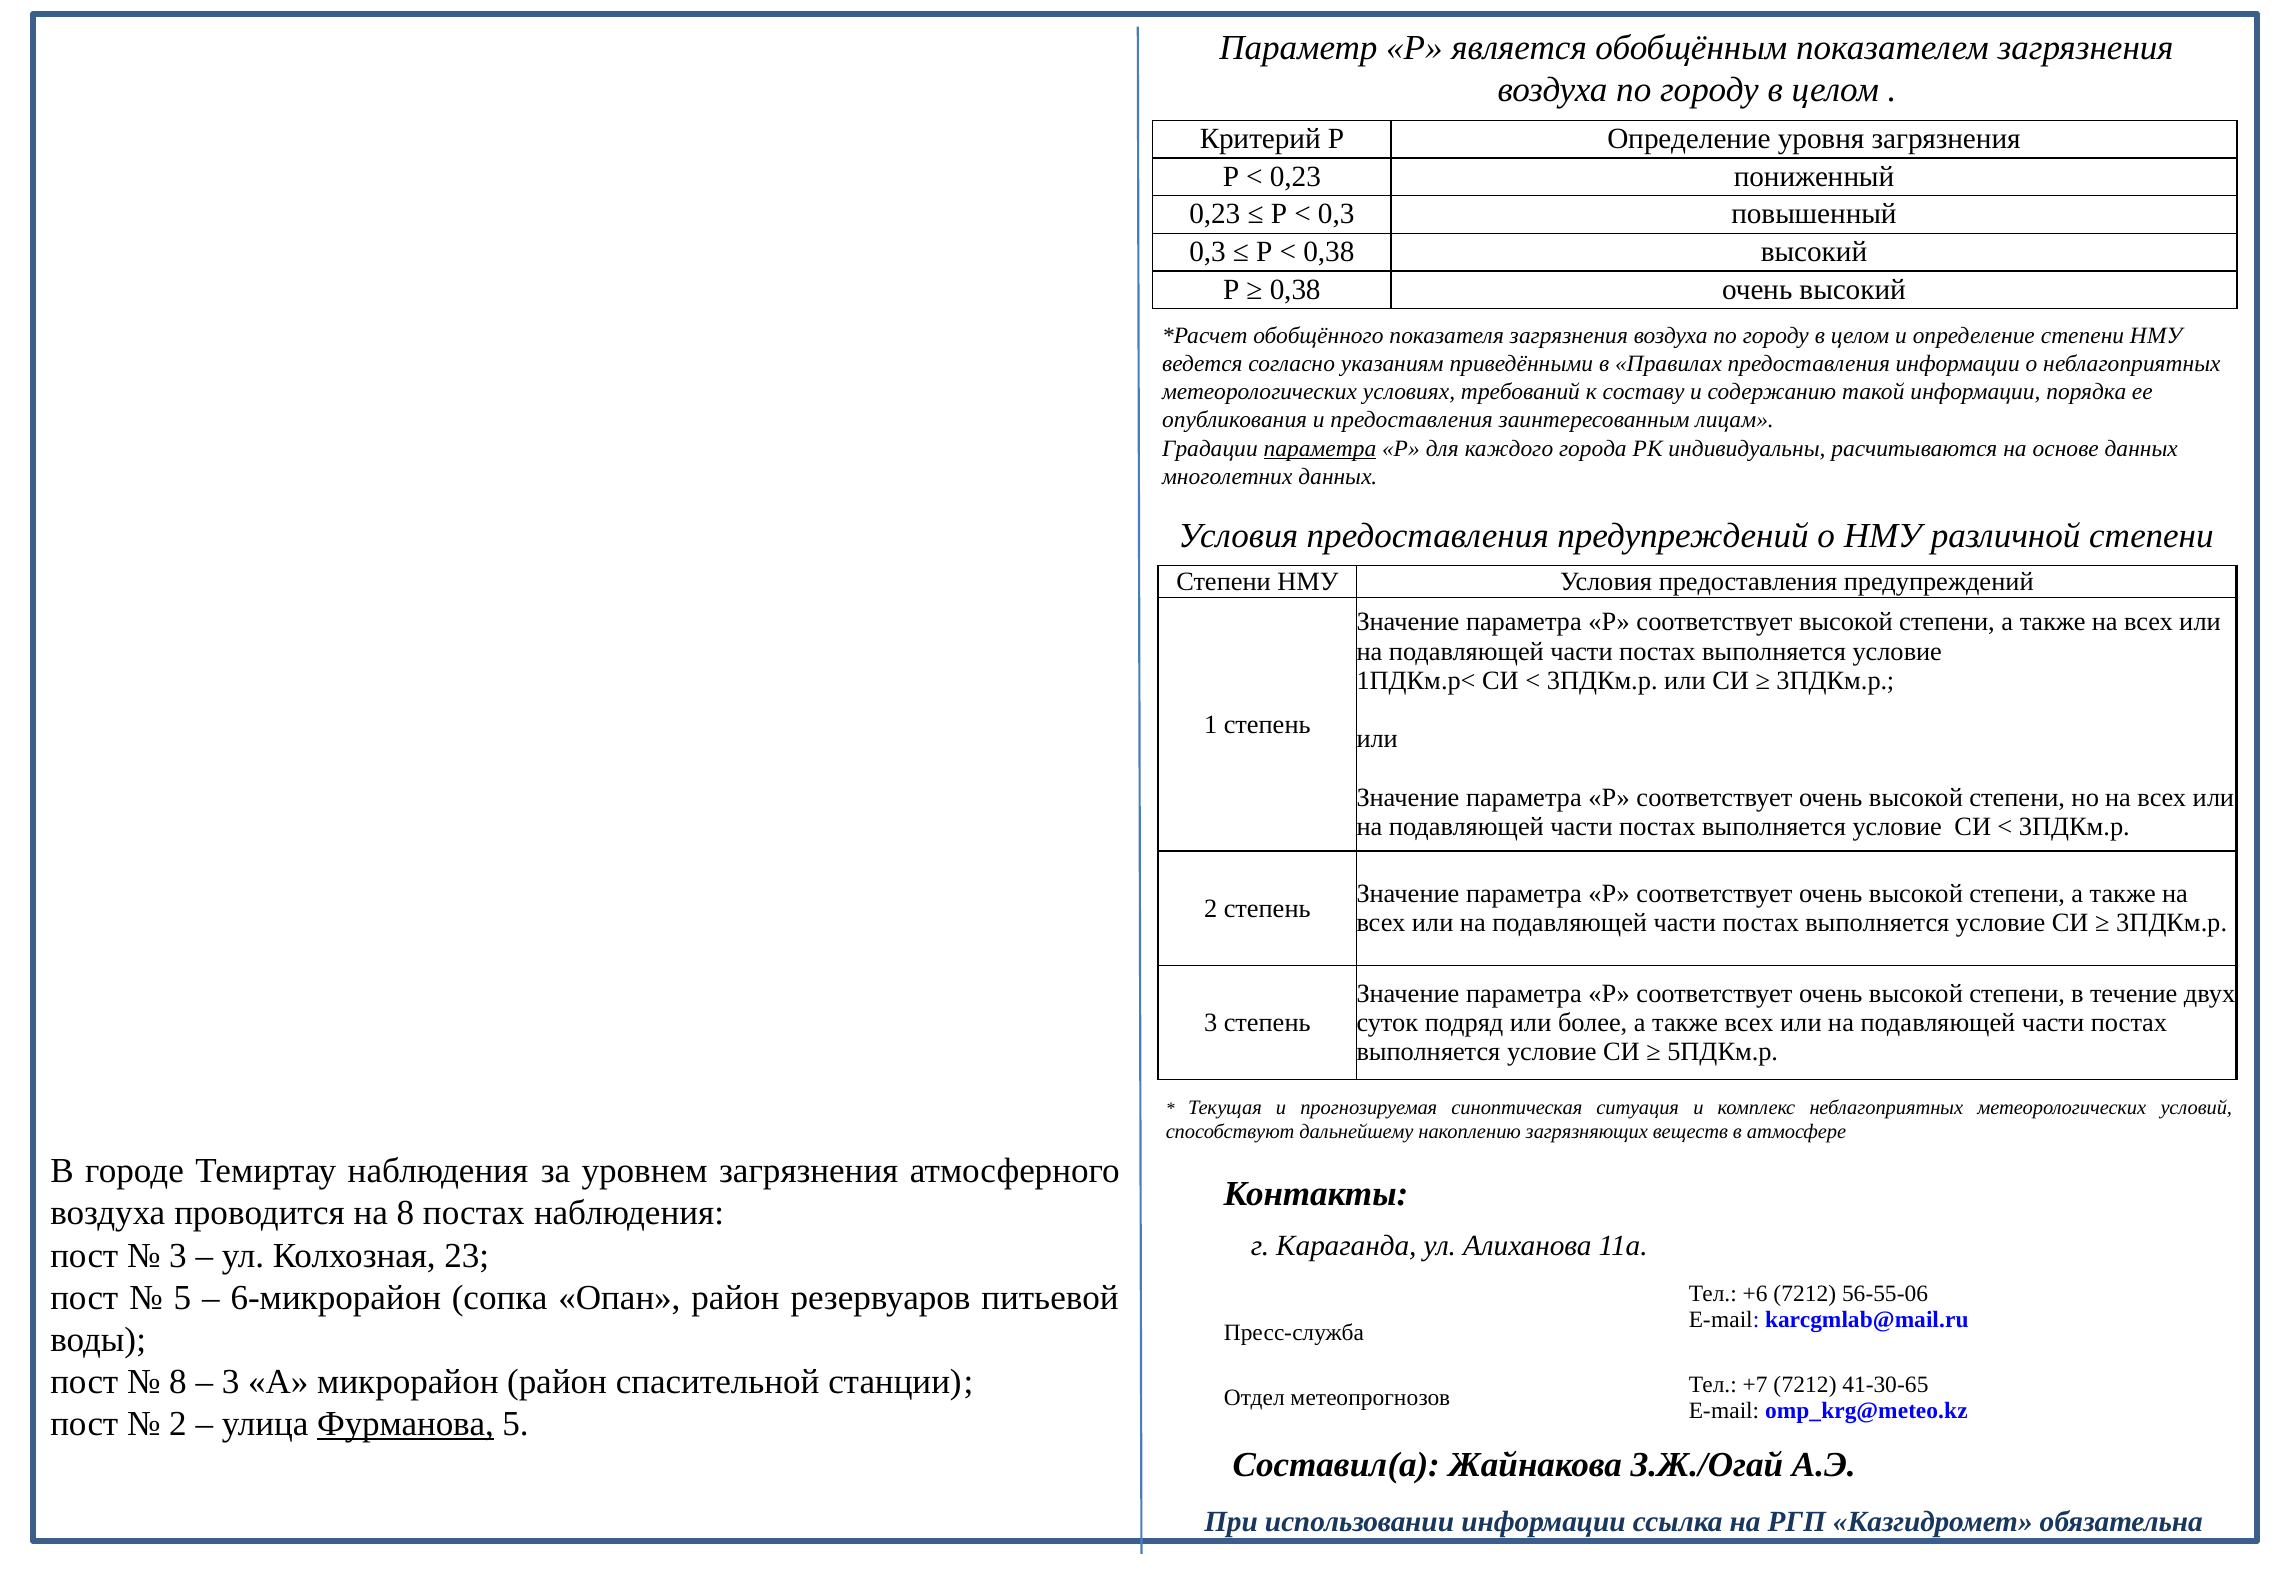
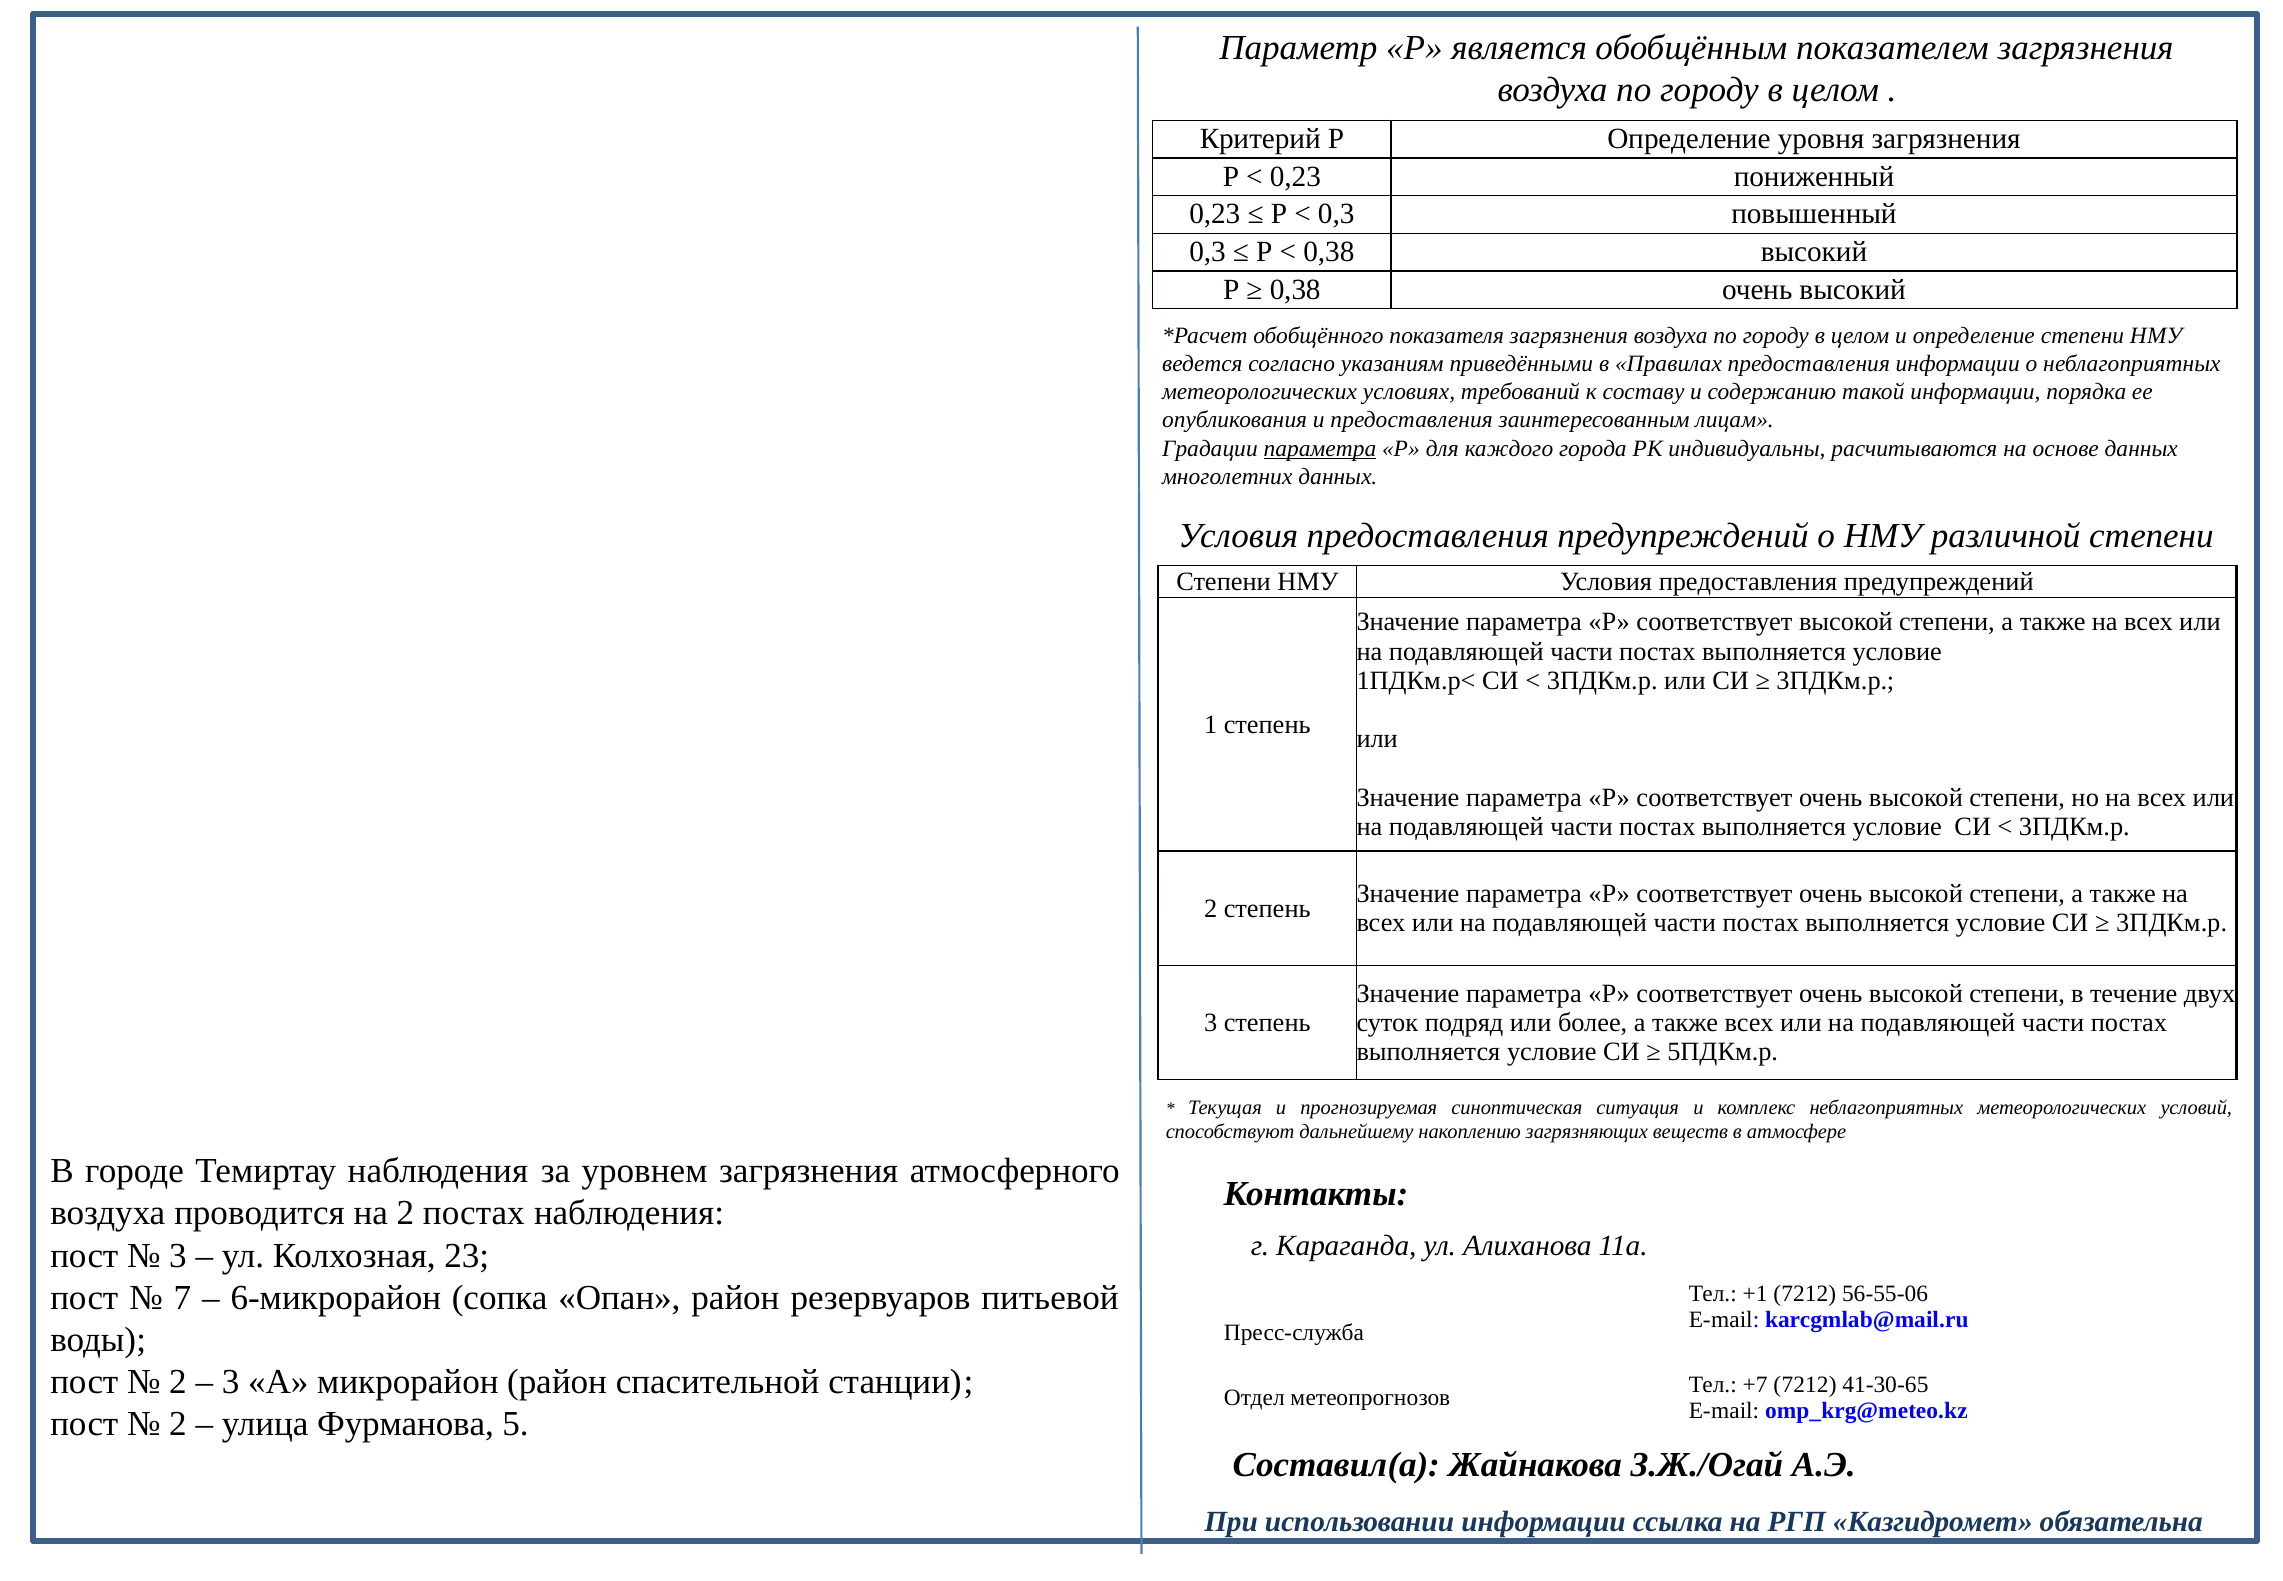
на 8: 8 -> 2 (405, 1213)
5: 5 -> 7 (182, 1297)
+6: +6 -> +1 (1755, 1293)
8: 8 -> 2 (178, 1382)
Фурманова underline: present -> none (406, 1424)
